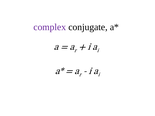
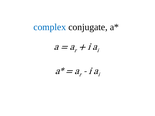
complex colour: purple -> blue (50, 27)
